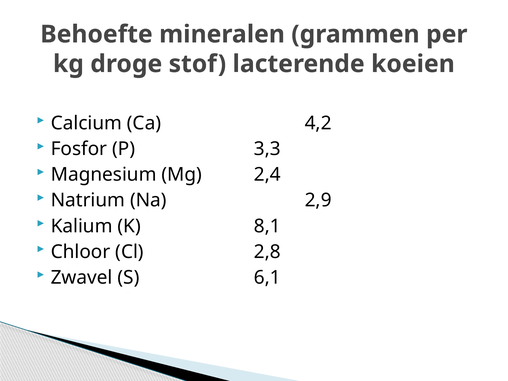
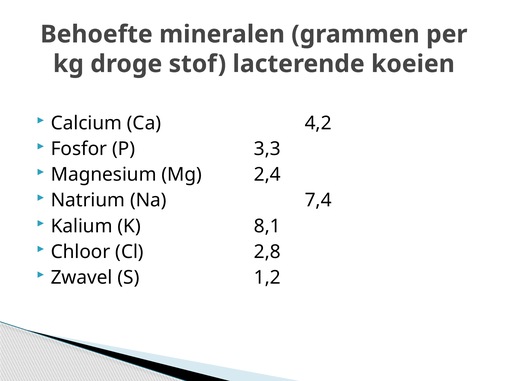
2,9: 2,9 -> 7,4 (318, 200)
6,1: 6,1 -> 1,2 (267, 277)
